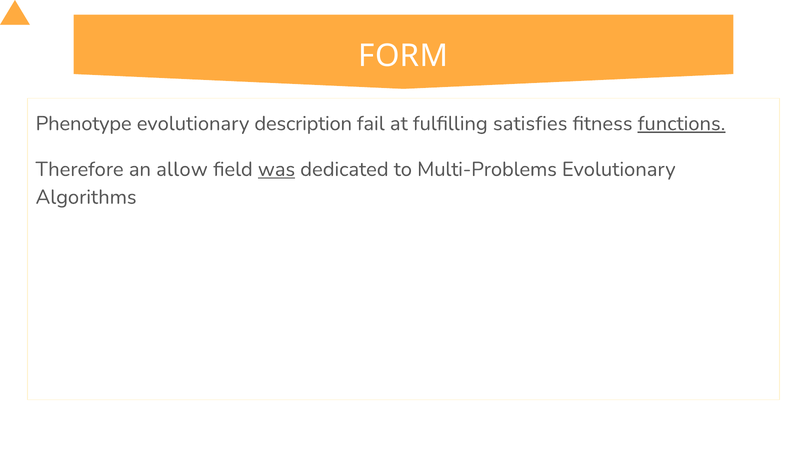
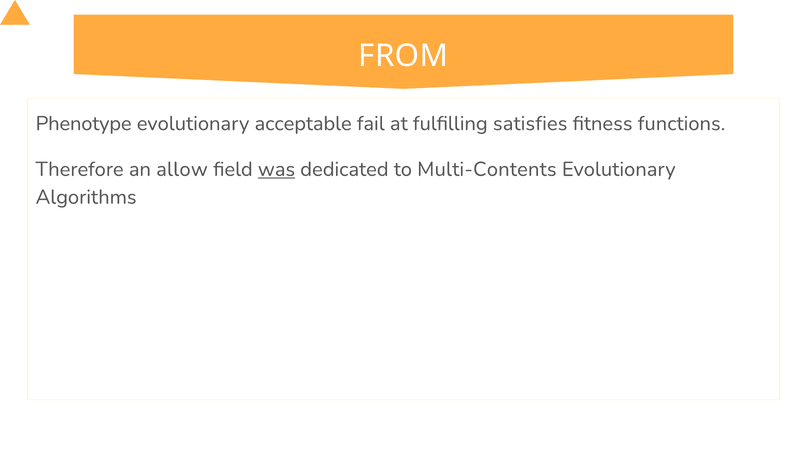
FORM: FORM -> FROM (403, 56)
description: description -> acceptable (303, 123)
functions underline: present -> none (682, 123)
Multi-Problems: Multi-Problems -> Multi-Contents (487, 169)
